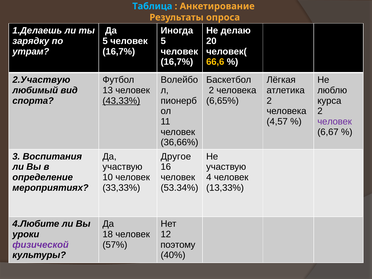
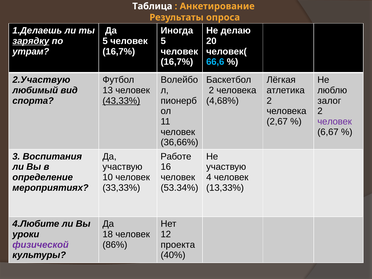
Таблица colour: light blue -> white (152, 6)
зарядку underline: none -> present (31, 41)
66,6 colour: yellow -> light blue (215, 62)
6,65%: 6,65% -> 4,68% (222, 101)
курса: курса -> залог (329, 101)
4,57: 4,57 -> 2,67 (277, 122)
Другое: Другое -> Работе (176, 156)
57%: 57% -> 86% (115, 245)
поэтому: поэтому -> проекта (178, 245)
